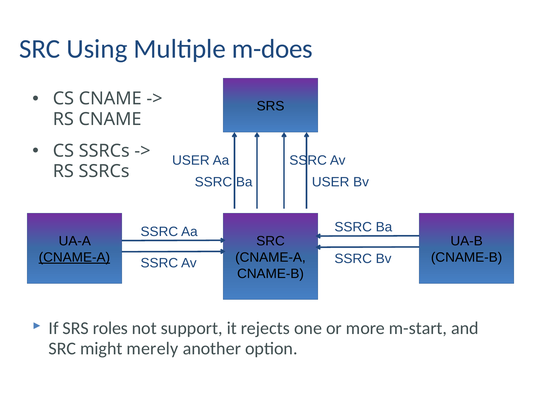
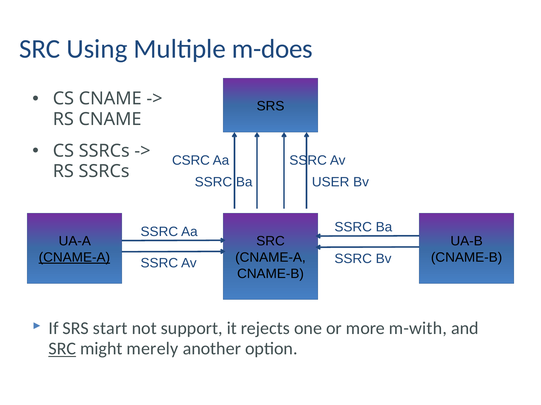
USER: USER -> CSRC (191, 161)
roles: roles -> start (110, 329)
m-start: m-start -> m-with (418, 329)
SRC underline: none -> present (62, 349)
